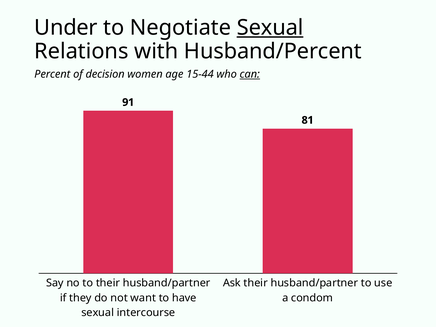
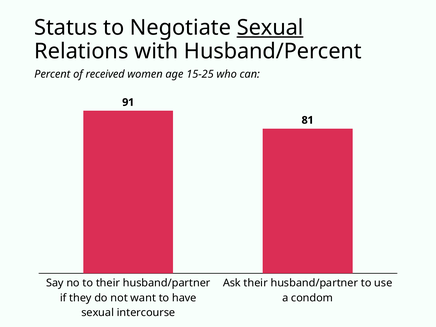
Under: Under -> Status (66, 28)
decision: decision -> received (105, 74)
15-44: 15-44 -> 15-25 (200, 74)
can underline: present -> none (250, 74)
